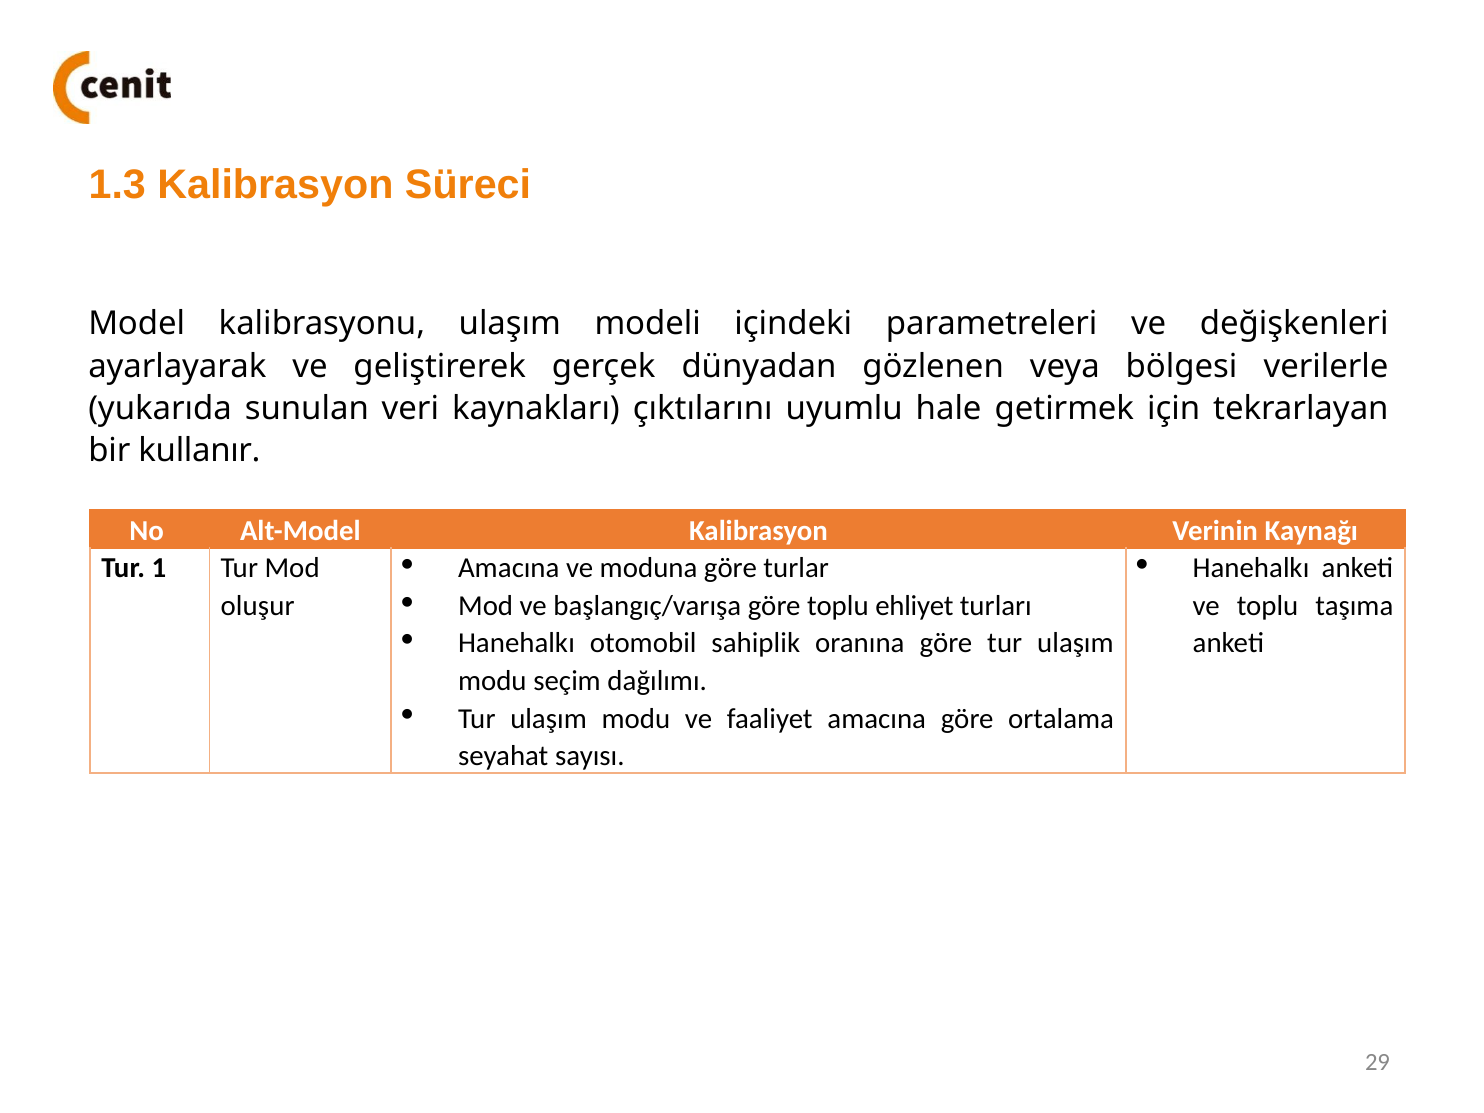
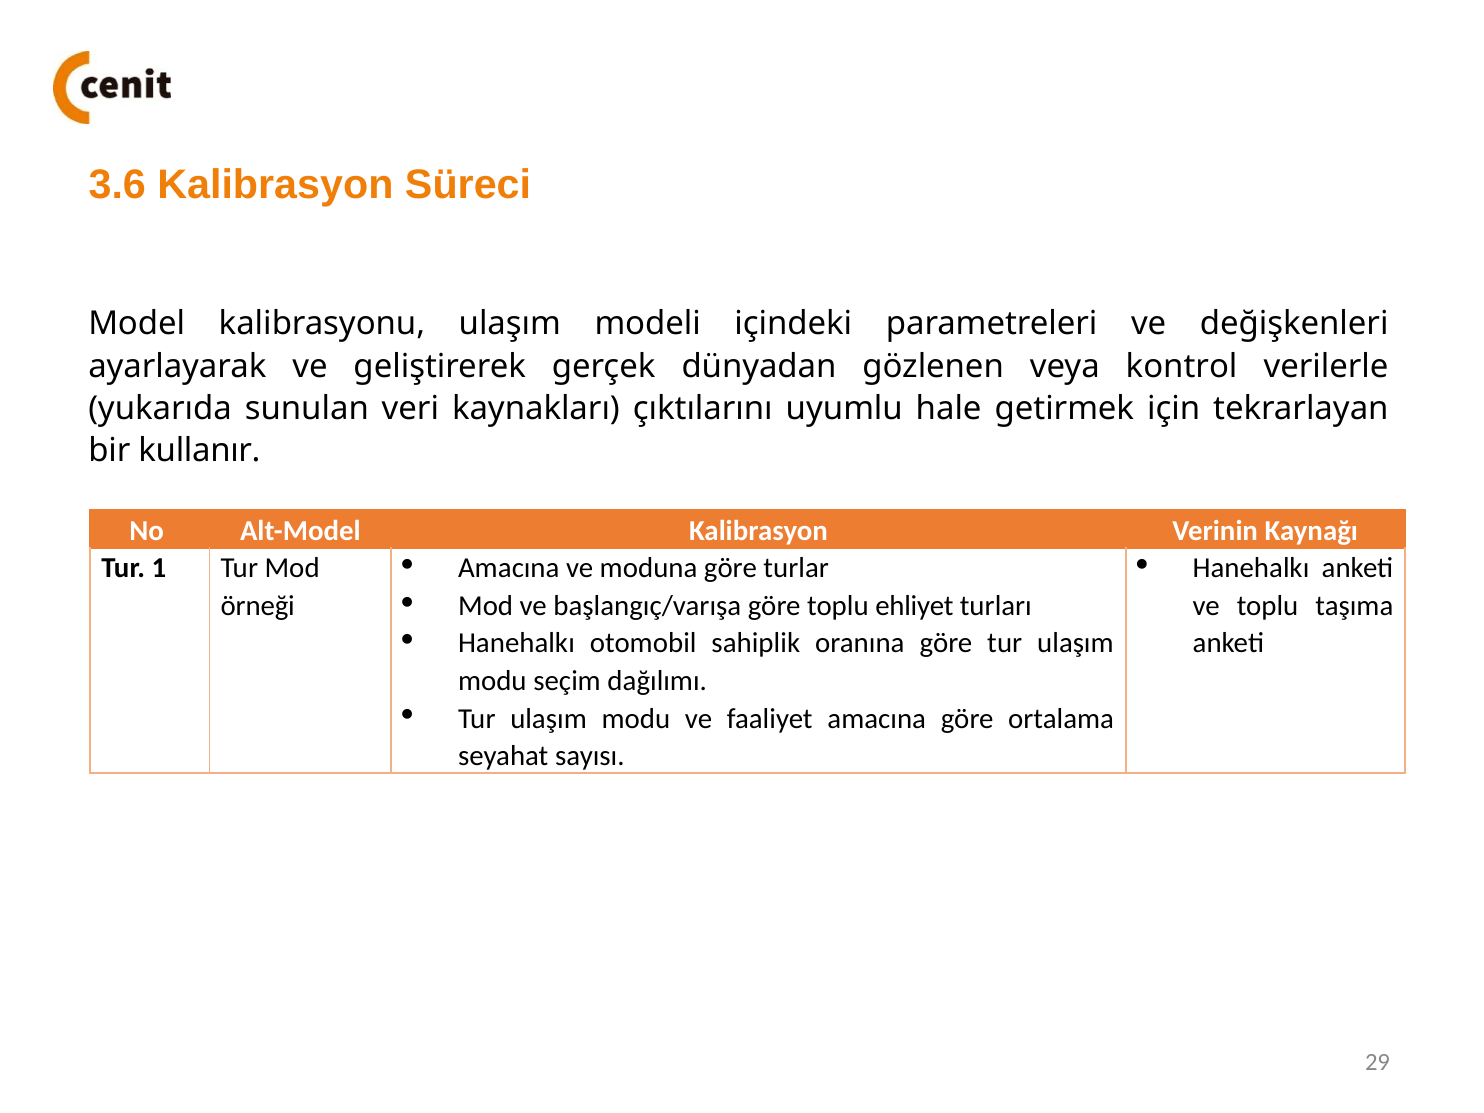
1.3: 1.3 -> 3.6 (117, 185)
bölgesi: bölgesi -> kontrol (1182, 366)
oluşur: oluşur -> örneği (258, 606)
